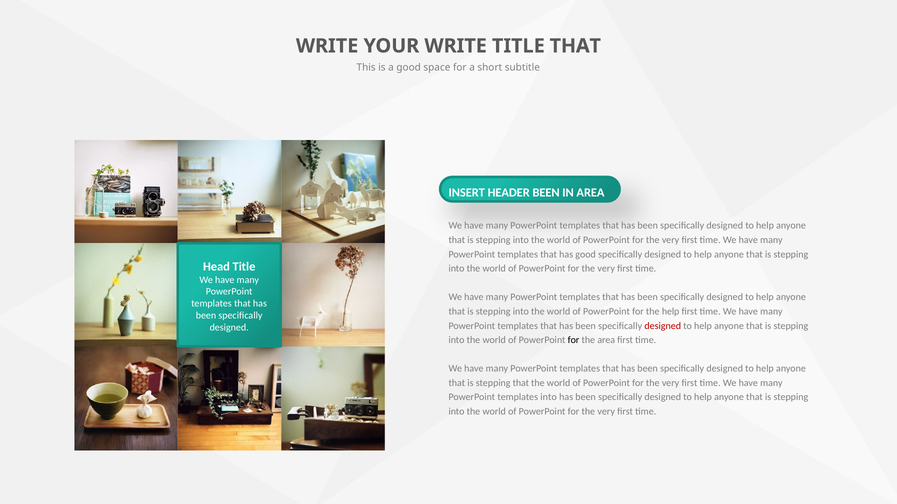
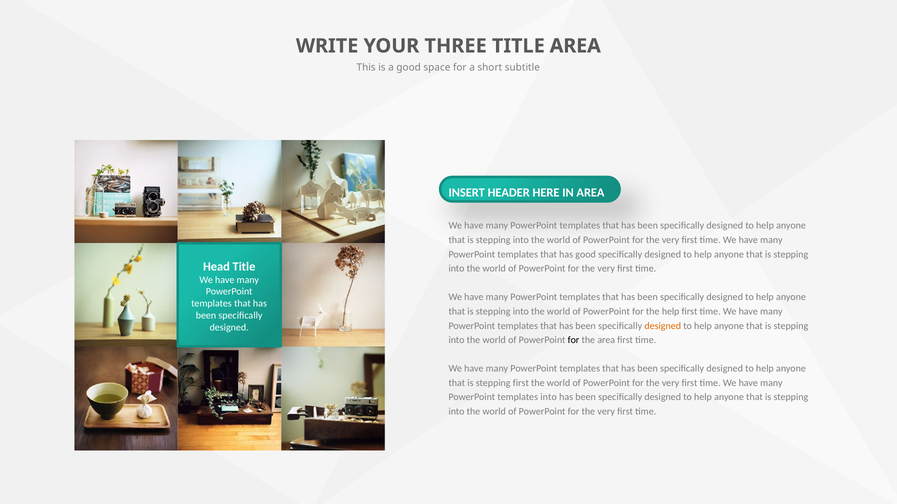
YOUR WRITE: WRITE -> THREE (456, 46)
TITLE THAT: THAT -> AREA (575, 46)
HEADER BEEN: BEEN -> HERE (546, 193)
designed colour: red -> orange (663, 326)
stepping that: that -> first (521, 383)
